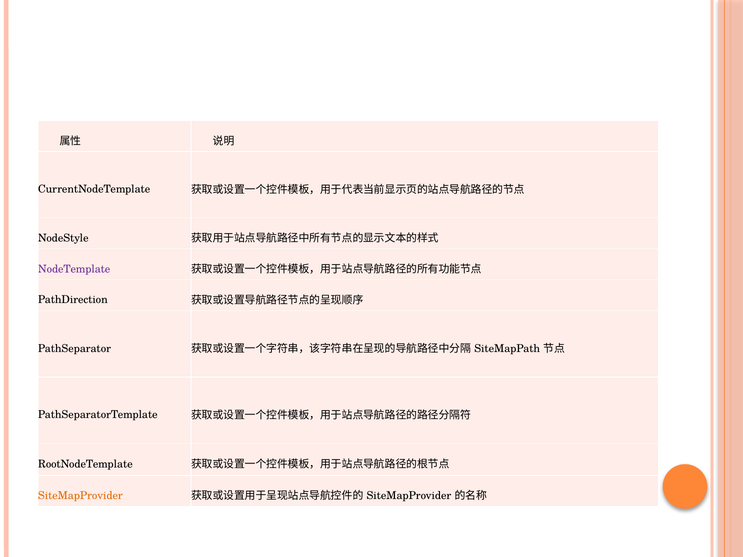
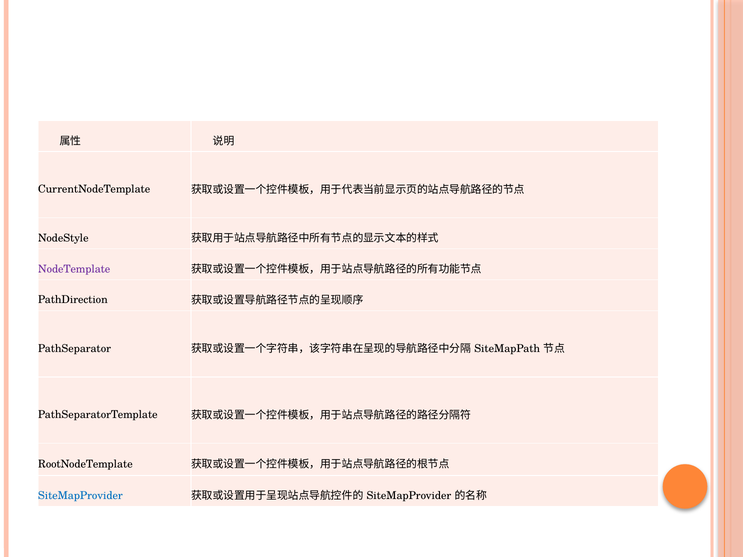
SiteMapProvider colour: orange -> blue (80, 496)
